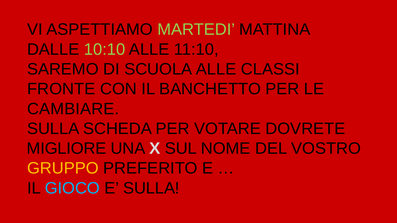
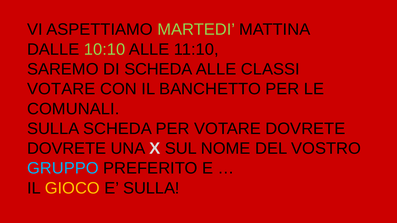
DI SCUOLA: SCUOLA -> SCHEDA (158, 69)
FRONTE: FRONTE -> VOTARE (61, 89)
CAMBIARE: CAMBIARE -> COMUNALI (73, 109)
MIGLIORE: MIGLIORE -> DOVRETE (67, 149)
GRUPPO colour: yellow -> light blue (63, 169)
GIOCO colour: light blue -> yellow (72, 188)
